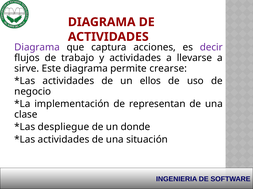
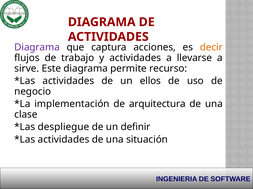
decir colour: purple -> orange (211, 47)
crearse: crearse -> recurso (168, 69)
representan: representan -> arquitectura (157, 104)
donde: donde -> definir (136, 127)
